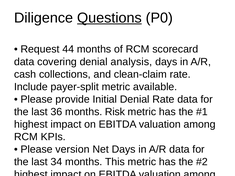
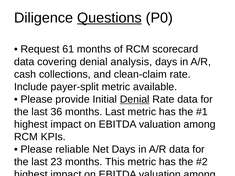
44: 44 -> 61 (68, 49)
Denial underline: none -> present (135, 99)
months Risk: Risk -> Last (115, 112)
version: version -> reliable (73, 150)
34: 34 -> 23 (56, 162)
